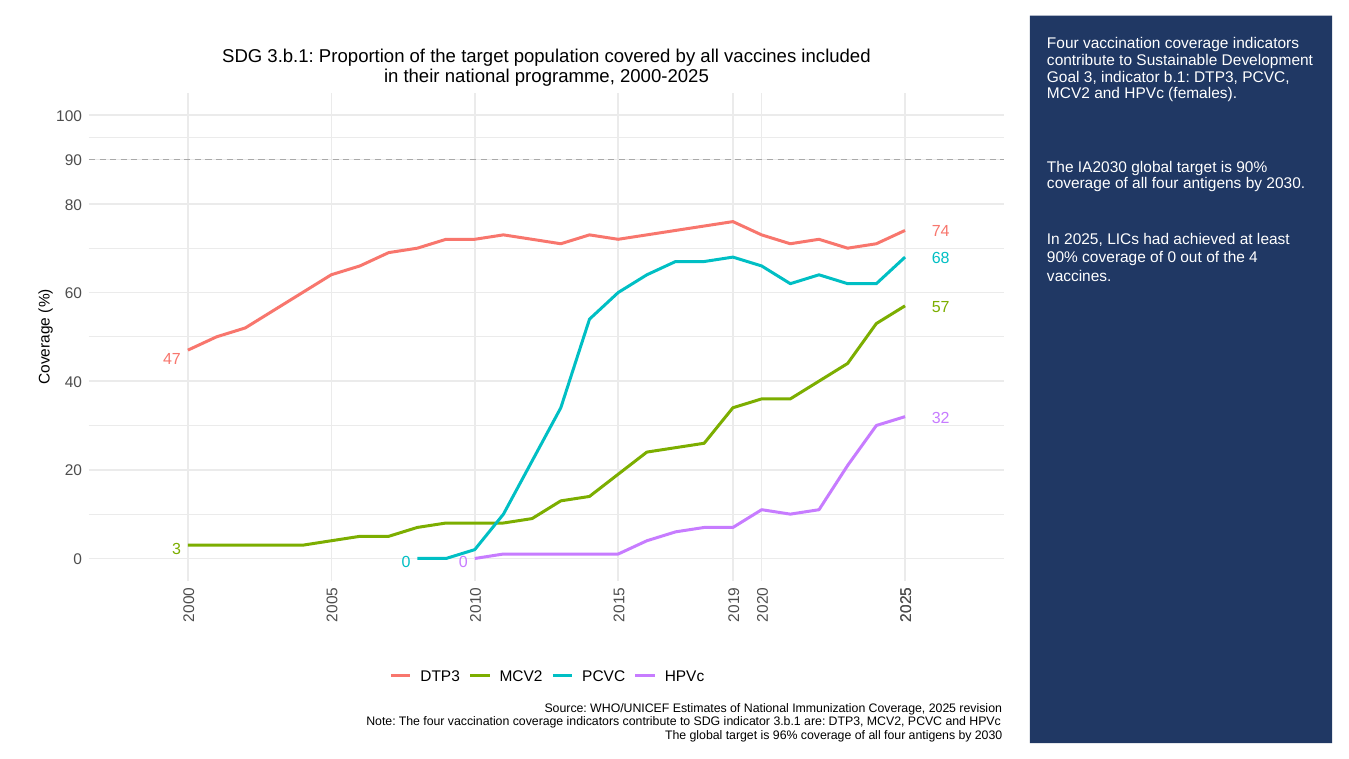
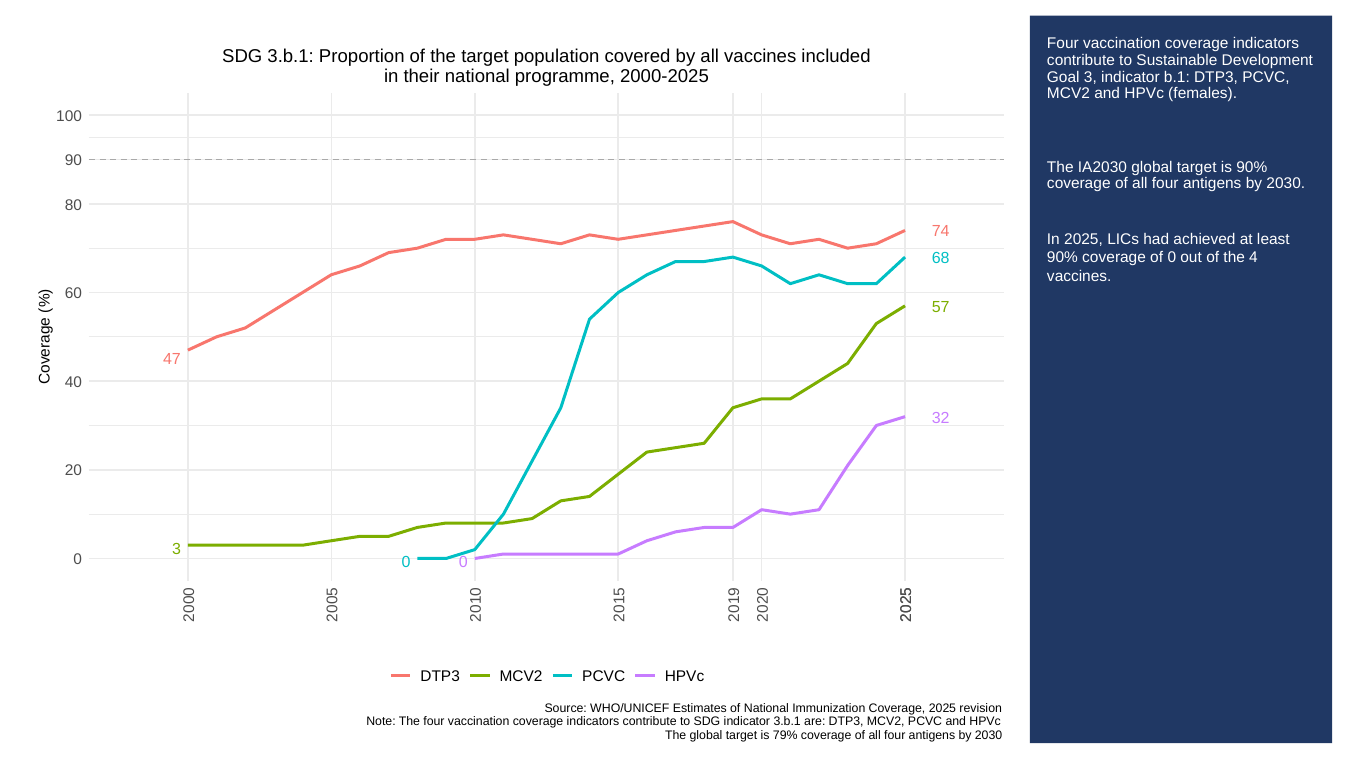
96%: 96% -> 79% (785, 735)
